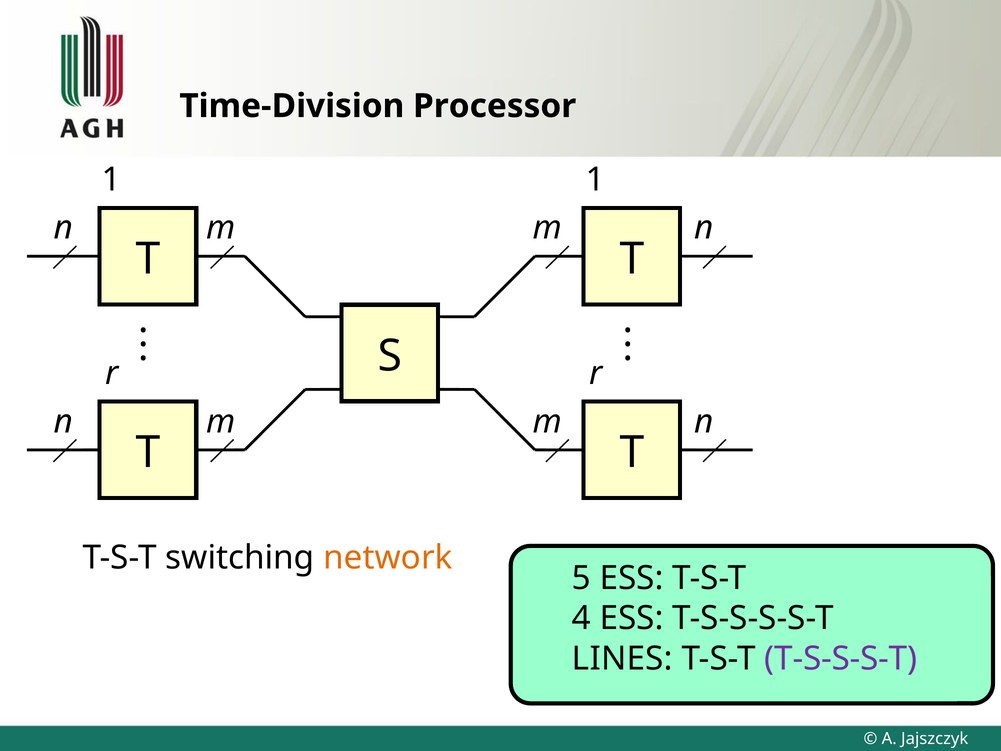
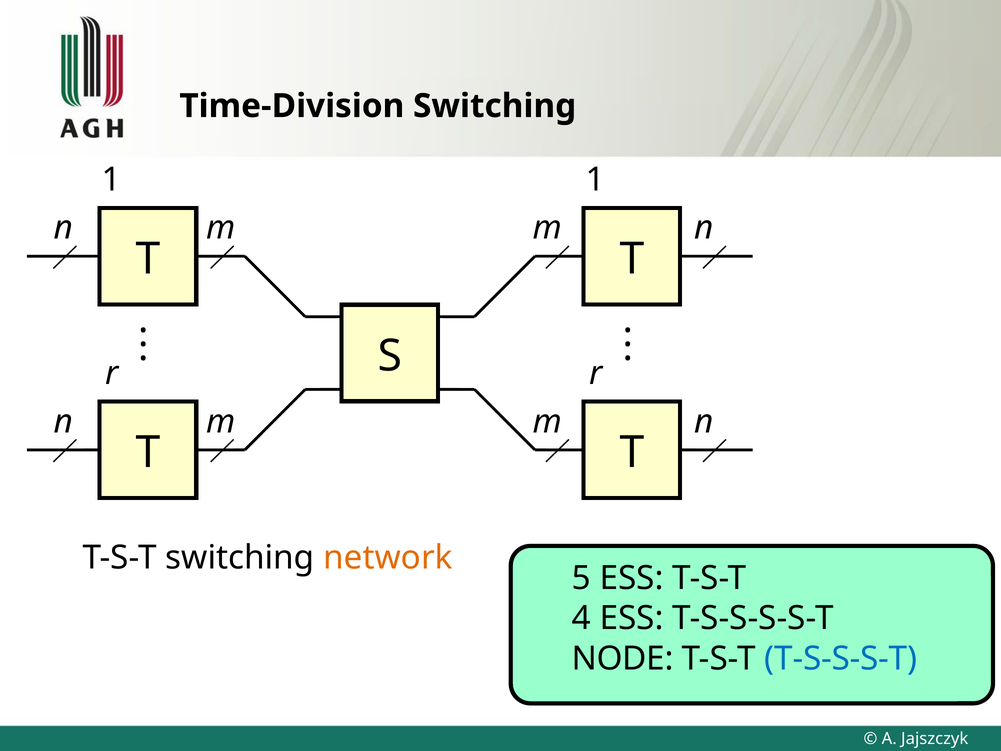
Time-Division Processor: Processor -> Switching (495, 106)
LINES: LINES -> NODE (623, 658)
T-S-S-S-T colour: purple -> blue (841, 658)
